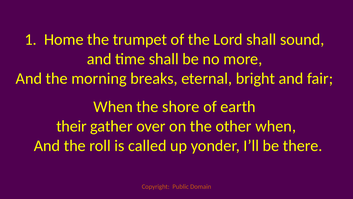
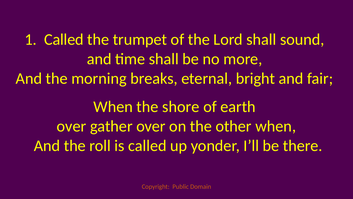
1 Home: Home -> Called (64, 39)
their: their -> over (71, 126)
